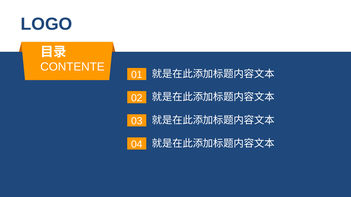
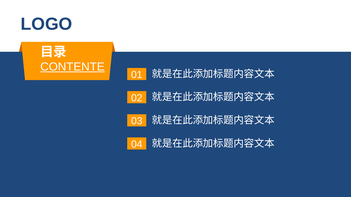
CONTENTE underline: none -> present (72, 67)
